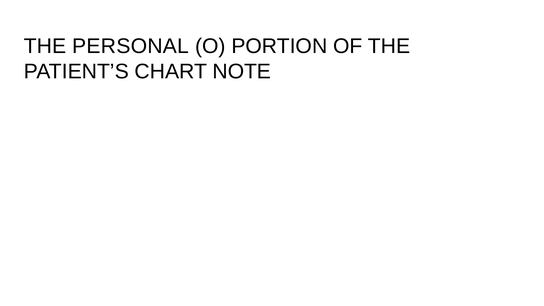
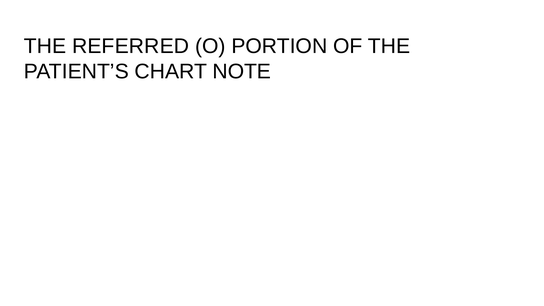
PERSONAL: PERSONAL -> REFERRED (131, 46)
